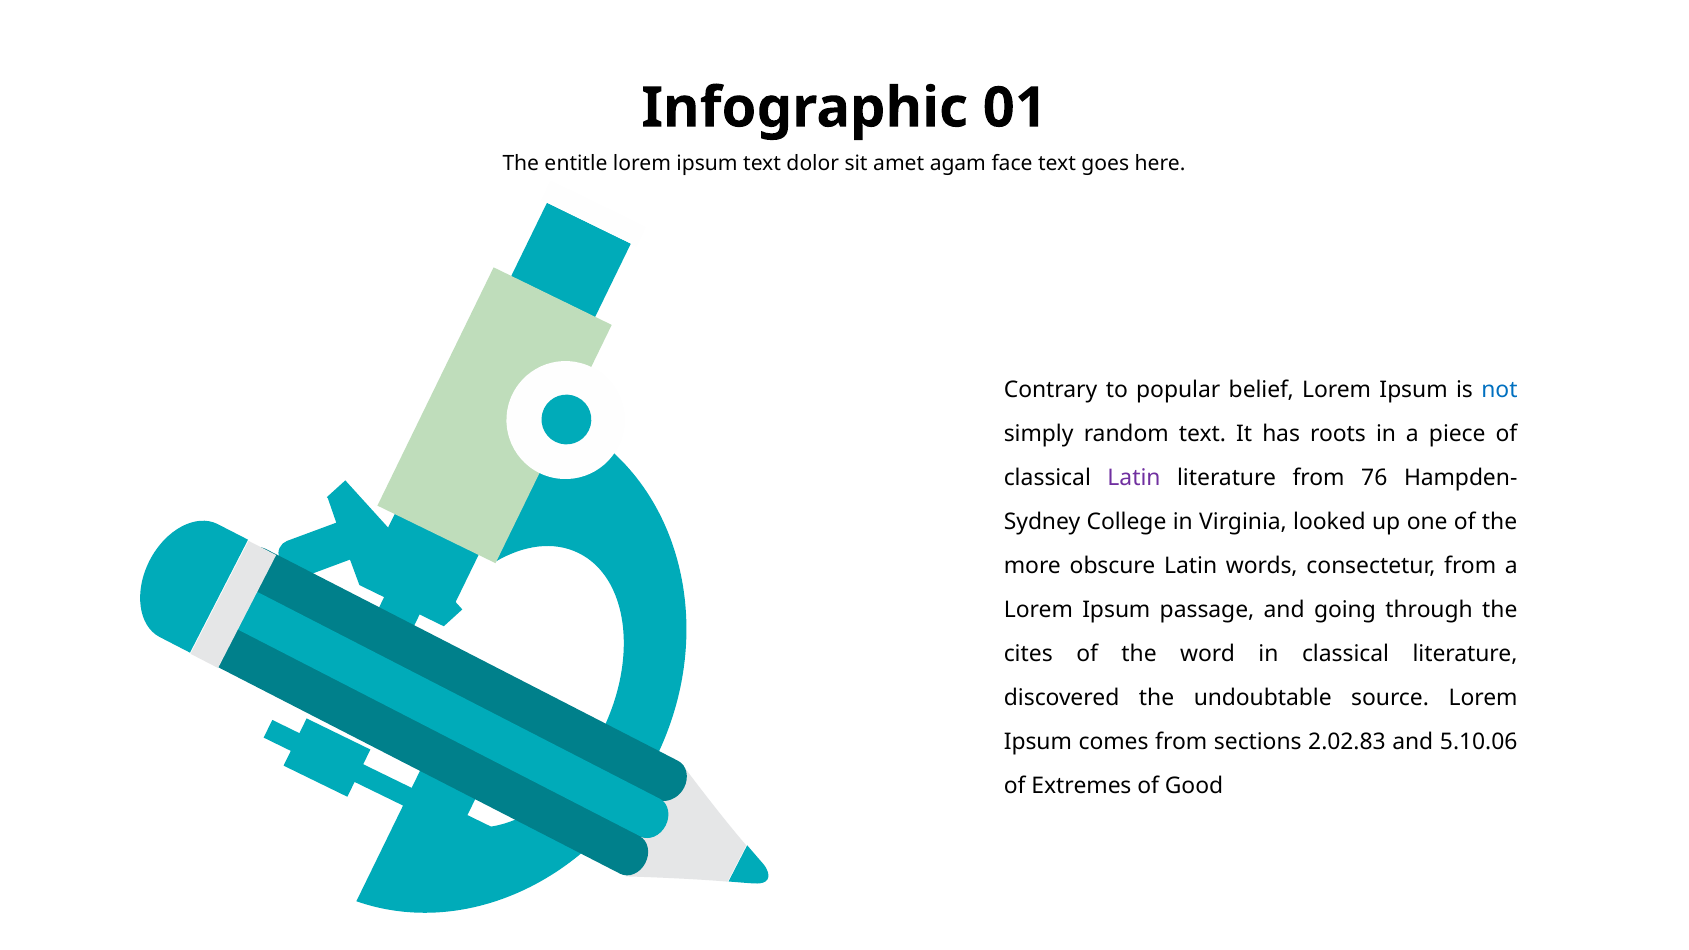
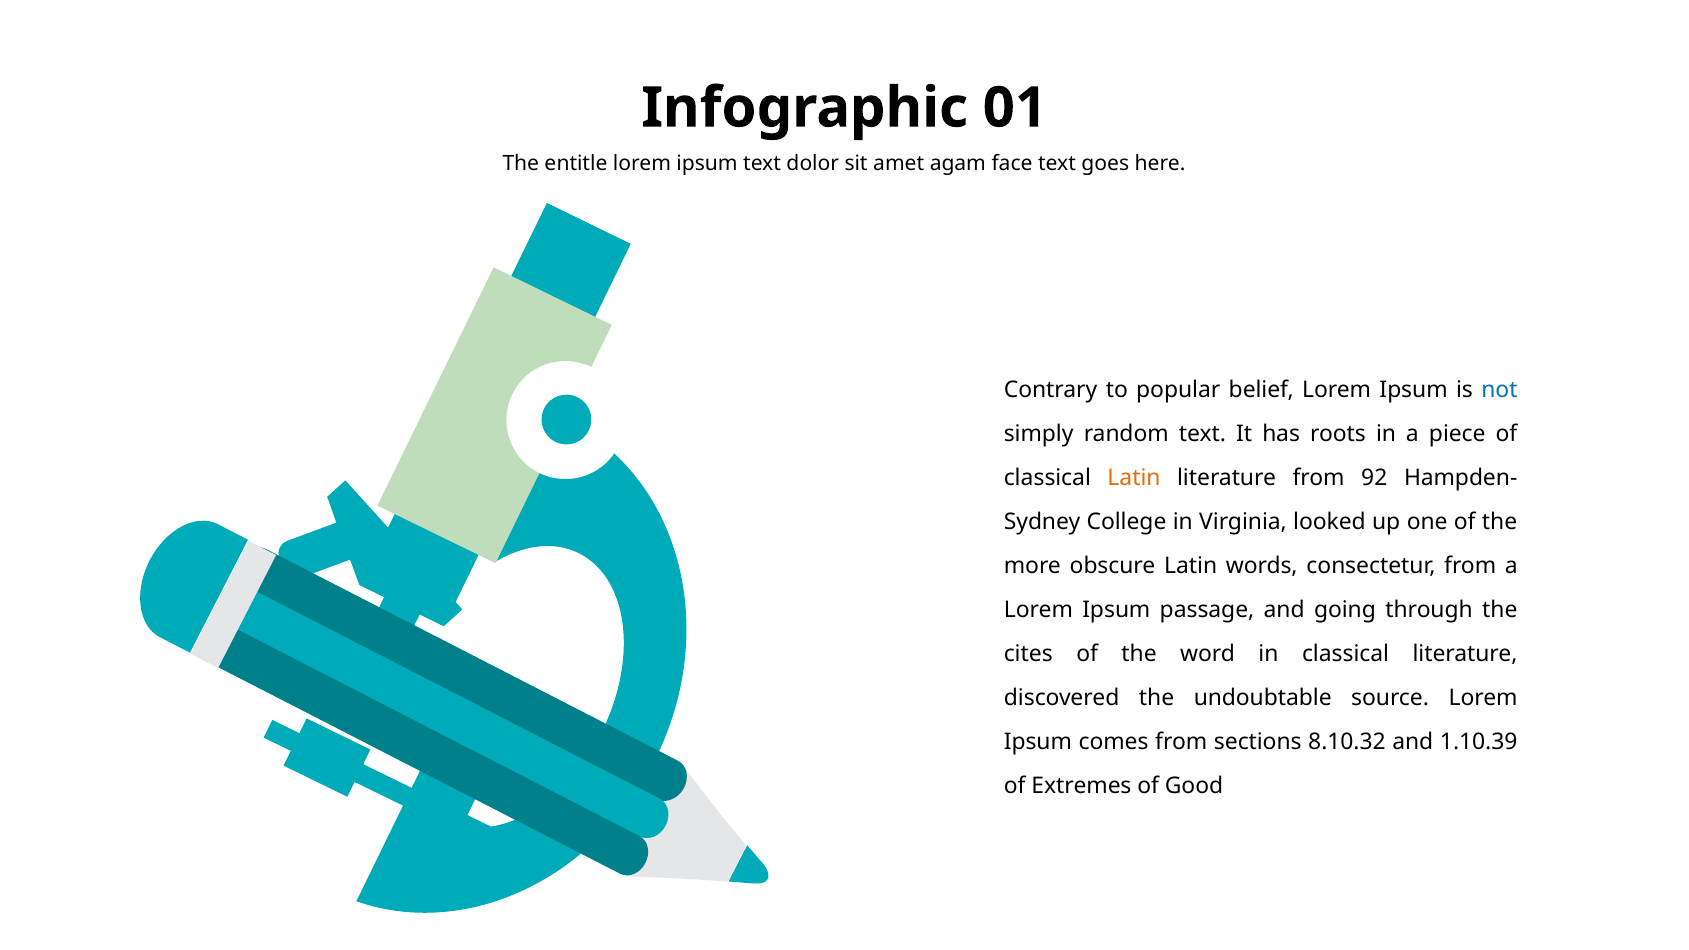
Latin colour: purple -> orange (1134, 478)
76: 76 -> 92 (1374, 478)
2.02.83: 2.02.83 -> 8.10.32 (1347, 742)
5.10.06: 5.10.06 -> 1.10.39 (1479, 742)
